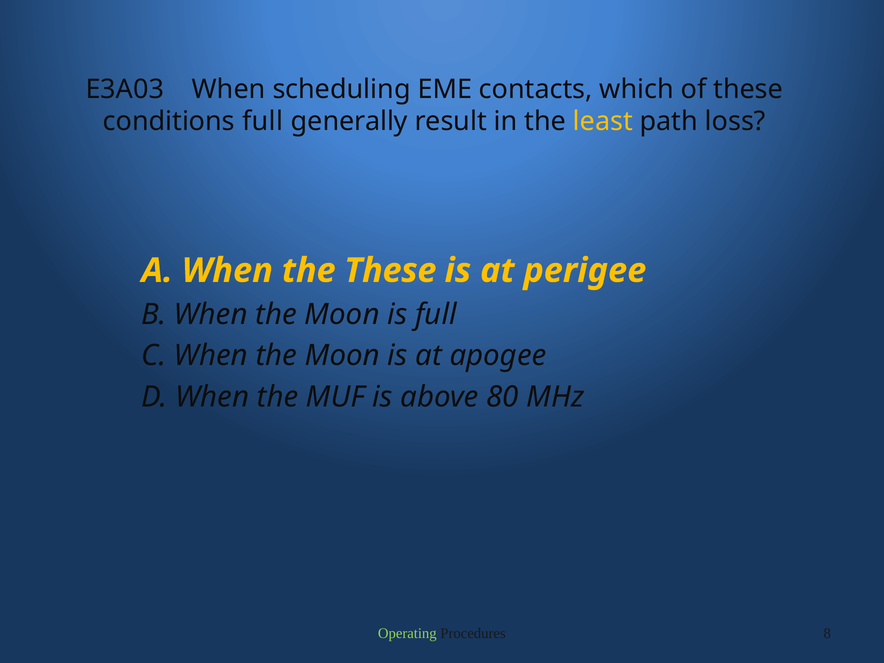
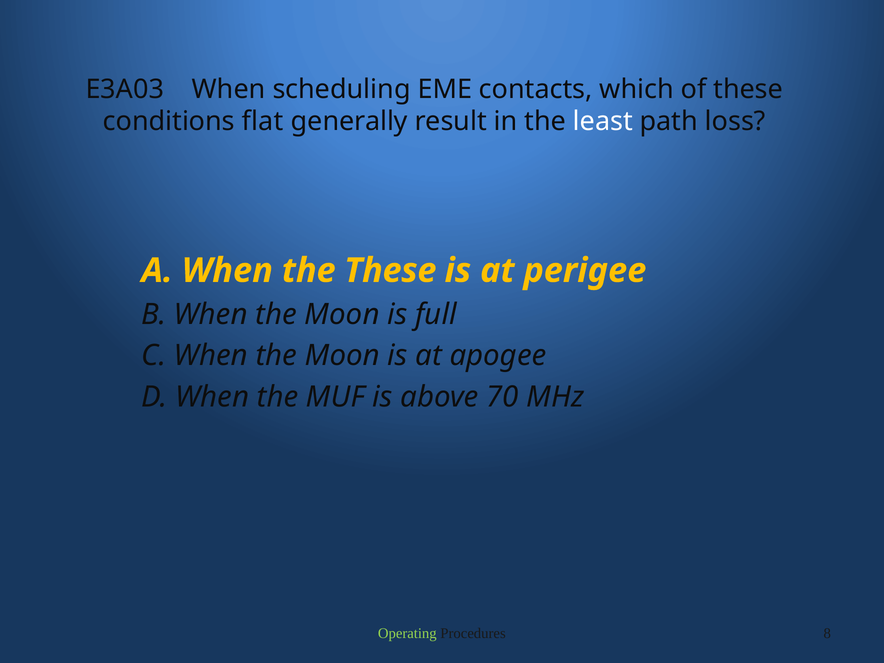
conditions full: full -> flat (263, 122)
least colour: yellow -> white (603, 122)
80: 80 -> 70 (503, 397)
